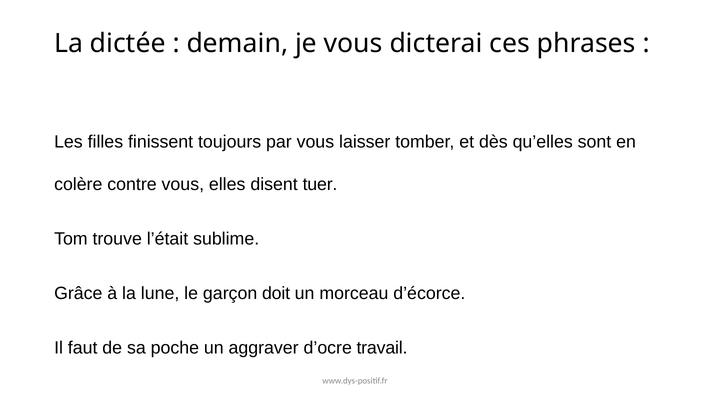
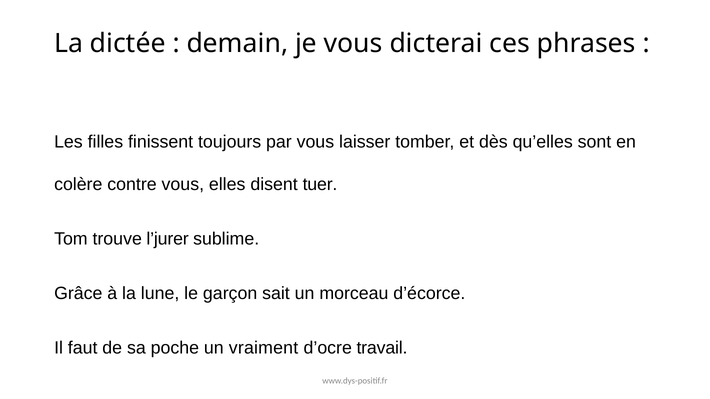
l’était: l’était -> l’jurer (168, 239)
doit: doit -> sait (276, 294)
aggraver: aggraver -> vraiment (264, 348)
